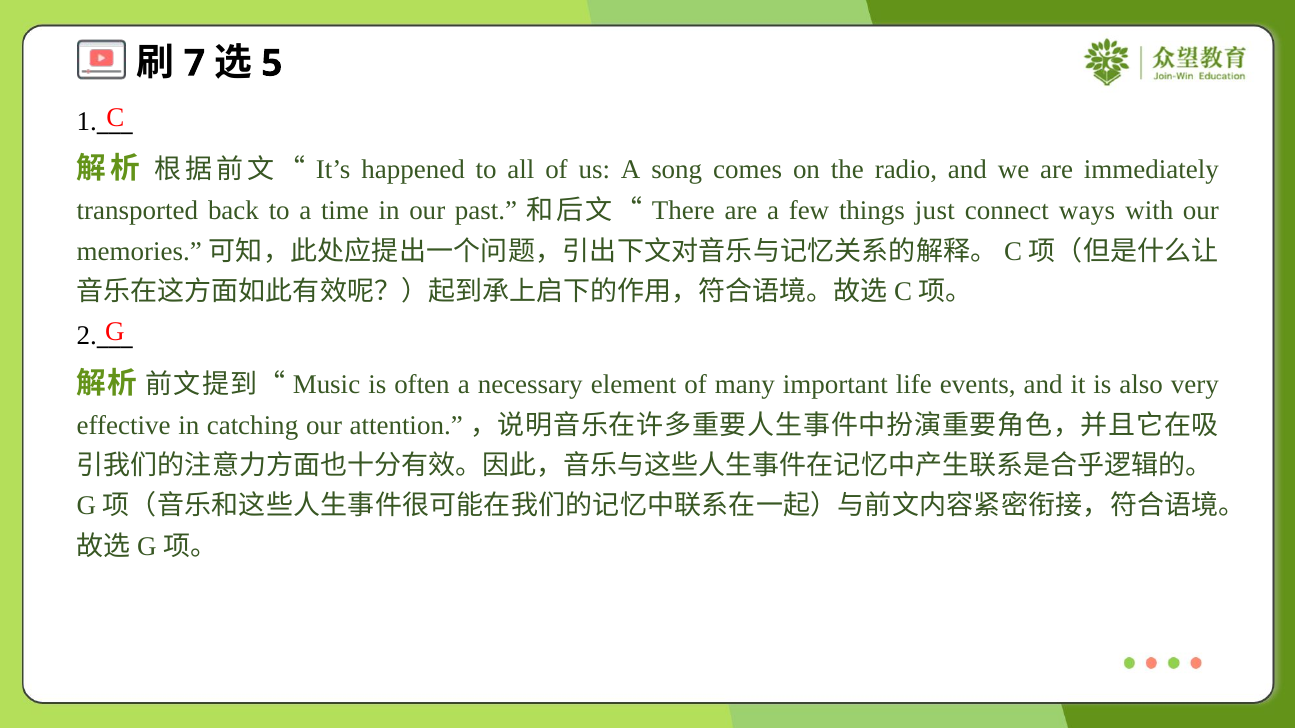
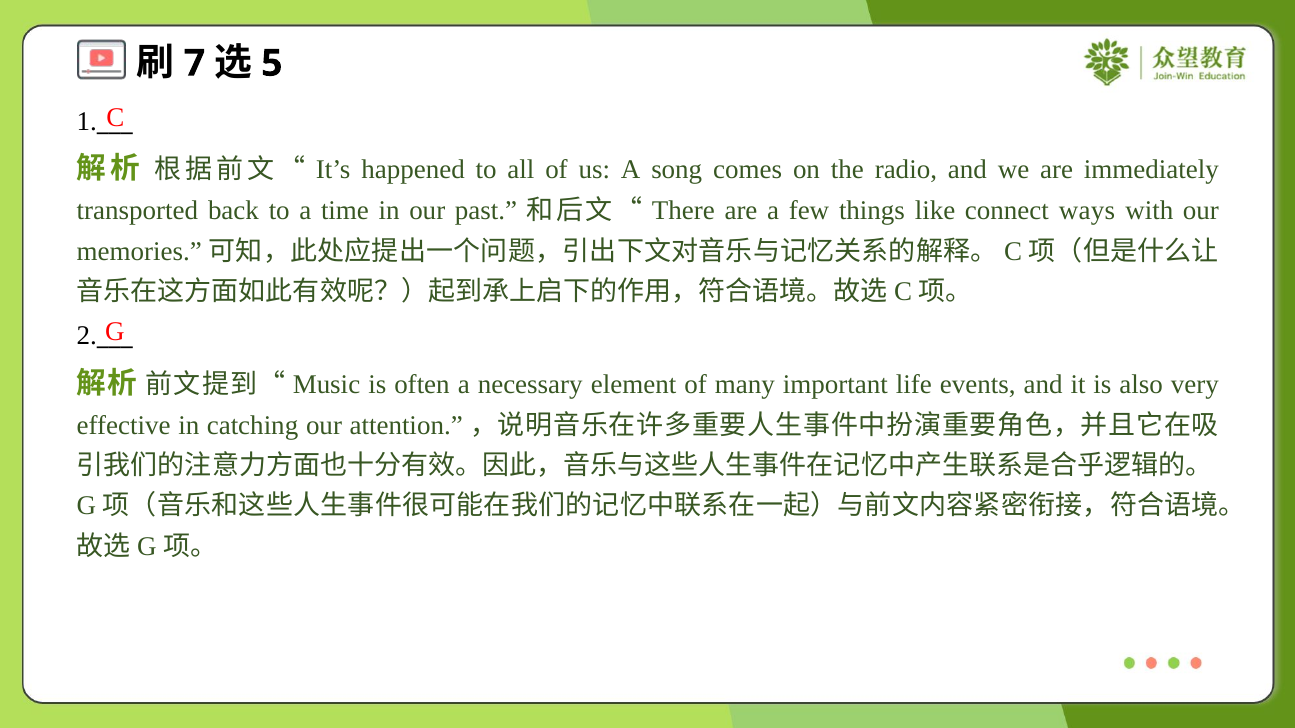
just: just -> like (935, 211)
